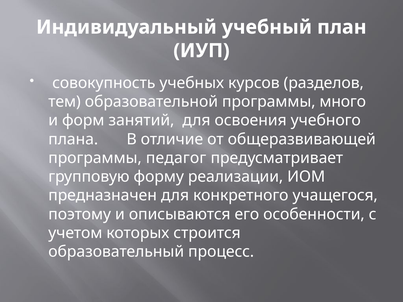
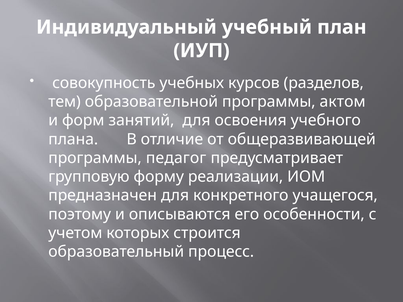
много: много -> актом (343, 102)
